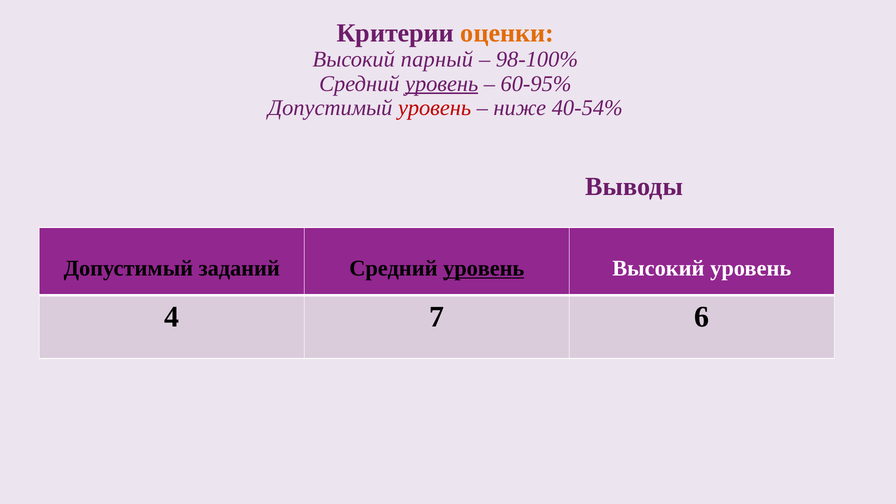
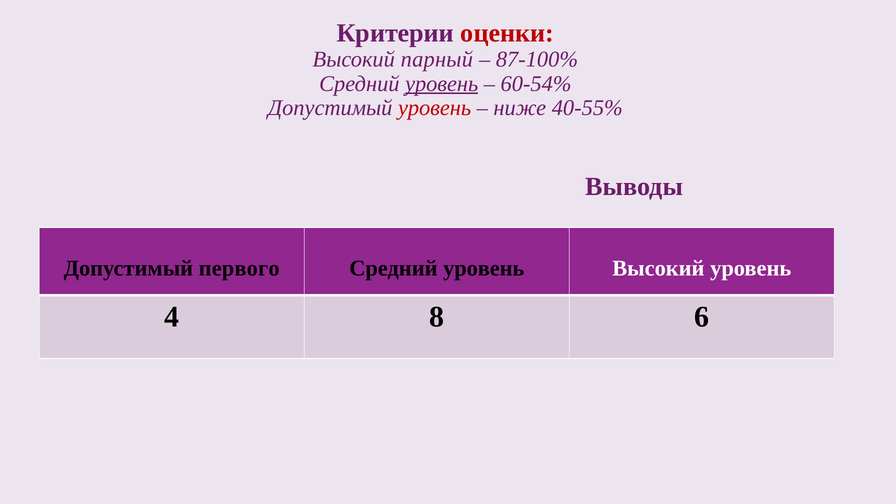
оценки colour: orange -> red (507, 33)
98-100%: 98-100% -> 87-100% (537, 60)
60-95%: 60-95% -> 60-54% (536, 84)
40-54%: 40-54% -> 40-55% (587, 108)
заданий: заданий -> первого (239, 268)
уровень underline: present -> none (484, 268)
7: 7 -> 8 (437, 317)
